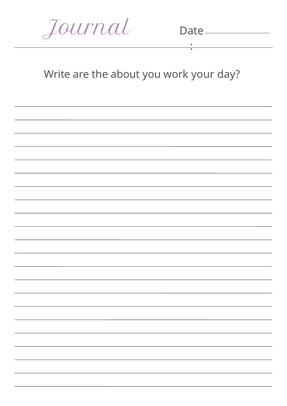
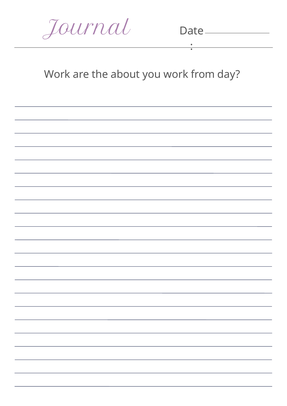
Write: Write -> Work (57, 74)
your: your -> from (203, 74)
